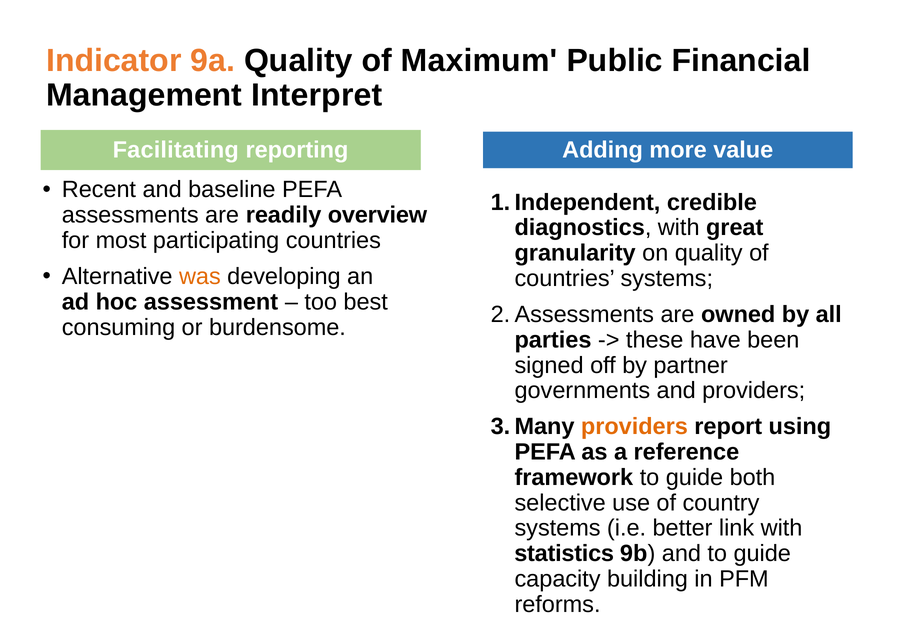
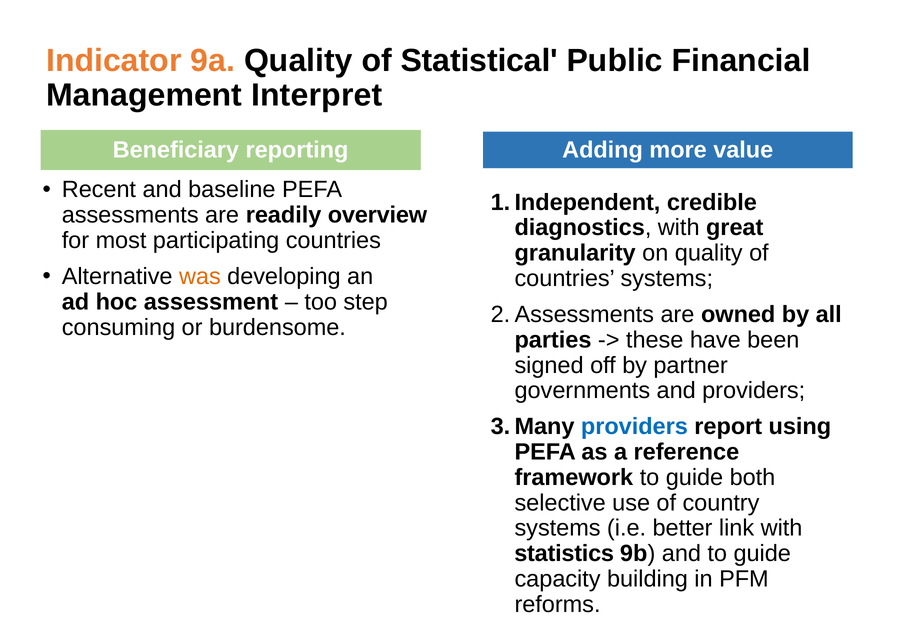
Maximum: Maximum -> Statistical (479, 61)
Facilitating: Facilitating -> Beneficiary (176, 150)
best: best -> step (366, 302)
providers colour: orange -> blue (634, 427)
